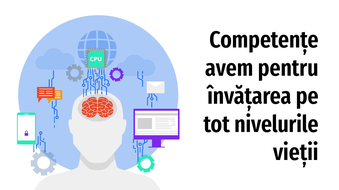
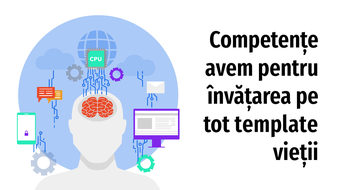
nivelurile: nivelurile -> template (276, 125)
